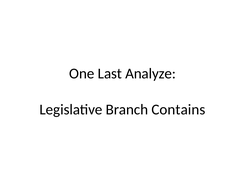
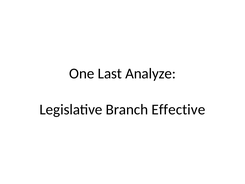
Contains: Contains -> Effective (178, 109)
